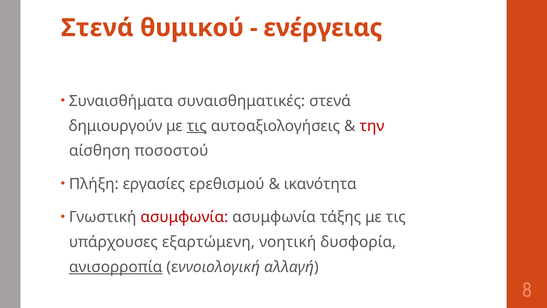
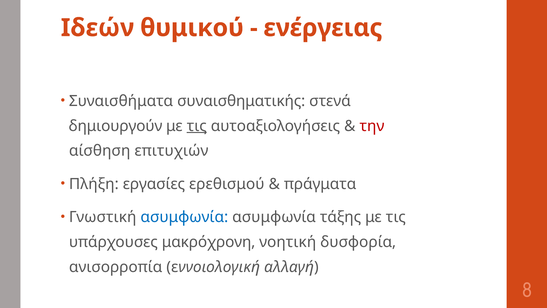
Στενά: Στενά -> Ιδεών (97, 28)
συναισθηματικές: συναισθηματικές -> συναισθηματικής (241, 101)
ποσοστού: ποσοστού -> επιτυχιών (171, 151)
ικανότητα: ικανότητα -> πράγματα (320, 184)
ασυμφωνία colour: red -> blue (184, 217)
εξαρτώμενη: εξαρτώμενη -> μακρόχρονη (209, 242)
ανισορροπία underline: present -> none (116, 267)
